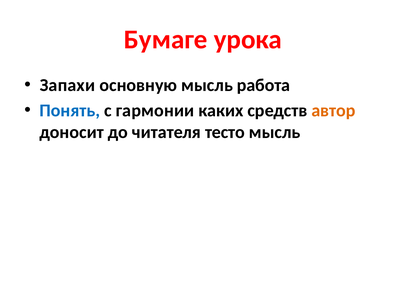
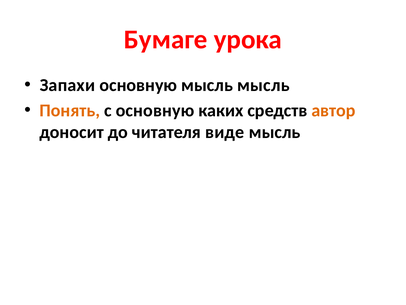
мысль работа: работа -> мысль (263, 85)
Понять colour: blue -> orange (70, 110)
с гармонии: гармонии -> основную (155, 110)
тесто: тесто -> виде (225, 132)
